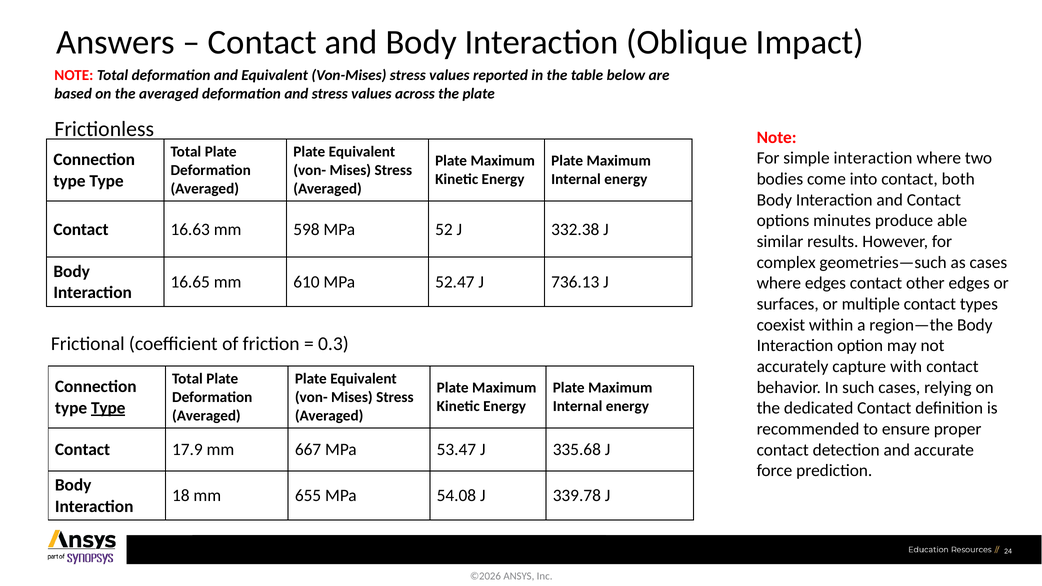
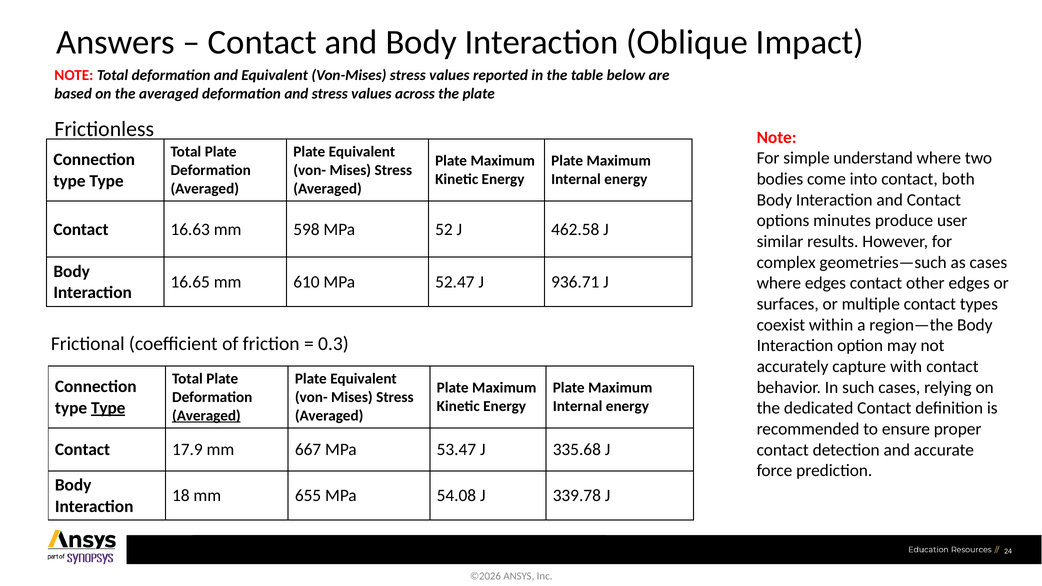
simple interaction: interaction -> understand (873, 158)
able: able -> user (952, 221)
332.38: 332.38 -> 462.58 (575, 229)
736.13: 736.13 -> 936.71 (575, 282)
Averaged underline: none -> present (206, 416)
